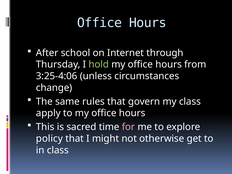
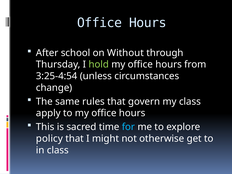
Internet: Internet -> Without (125, 53)
3:25-4:06: 3:25-4:06 -> 3:25-4:54 (57, 76)
for colour: pink -> light blue (128, 127)
